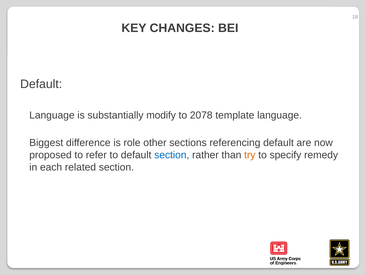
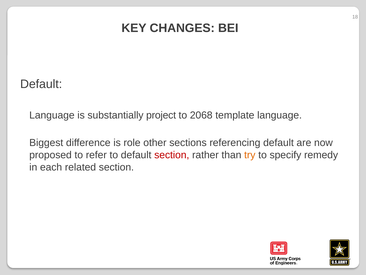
modify: modify -> project (161, 115)
2078: 2078 -> 2068 (201, 115)
section colour: blue -> red (172, 155)
